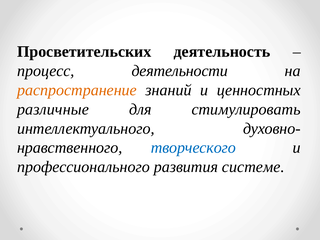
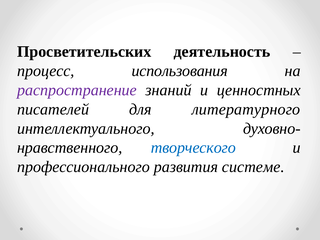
деятельности: деятельности -> использования (180, 71)
распространение colour: orange -> purple (77, 90)
различные: различные -> писателей (53, 109)
стимулировать: стимулировать -> литературного (246, 109)
